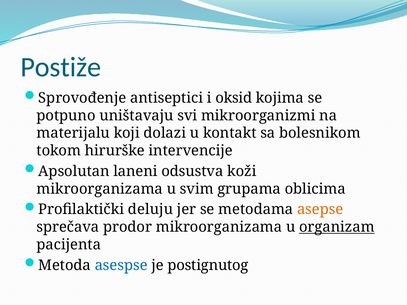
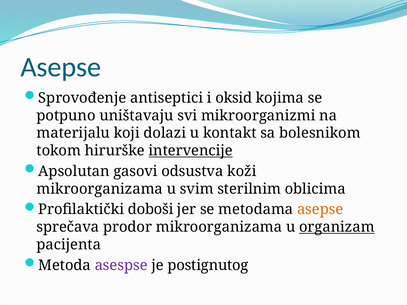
Postiže: Postiže -> Asepse (61, 67)
intervencije underline: none -> present (191, 151)
laneni: laneni -> gasovi (136, 171)
grupama: grupama -> sterilnim (249, 189)
deluju: deluju -> doboši (151, 210)
asespse colour: blue -> purple (121, 265)
